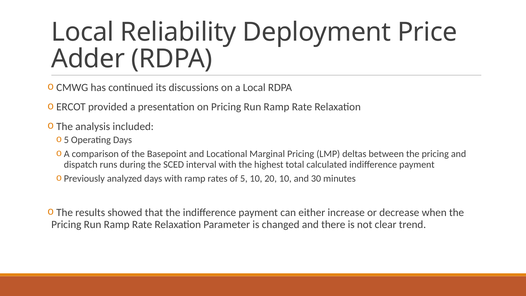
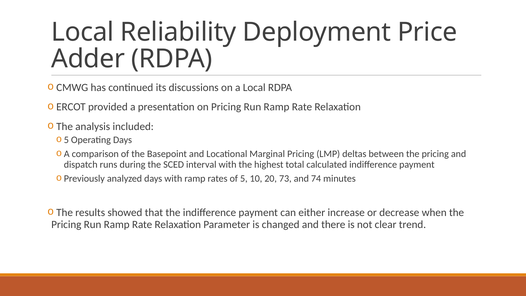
20 10: 10 -> 73 (285, 179)
30: 30 -> 74 (316, 179)
